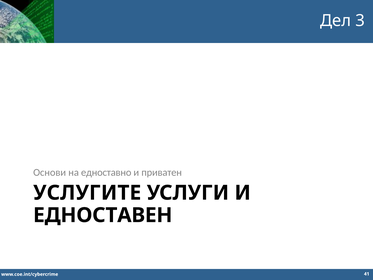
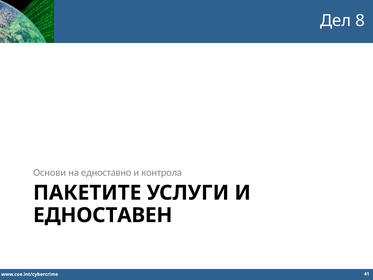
3: 3 -> 8 (360, 21)
приватен: приватен -> контрола (162, 172)
УСЛУГИТЕ: УСЛУГИТЕ -> ПАКЕТИТЕ (87, 193)
